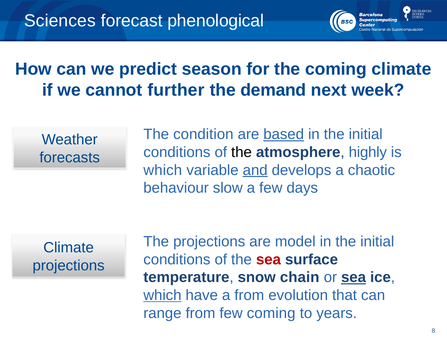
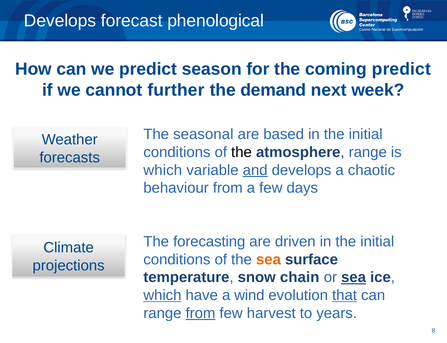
Sciences: Sciences -> Develops (60, 21)
coming climate: climate -> predict (401, 69)
condition: condition -> seasonal (203, 134)
based underline: present -> none (284, 134)
atmosphere highly: highly -> range (368, 152)
behaviour slow: slow -> from (228, 188)
The projections: projections -> forecasting (209, 242)
model: model -> driven (295, 242)
sea colour: red -> orange (268, 260)
a from: from -> wind (249, 295)
that underline: none -> present (345, 295)
from underline: none -> present (201, 313)
few coming: coming -> harvest (271, 313)
